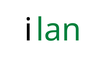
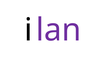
lan colour: green -> purple (58, 30)
